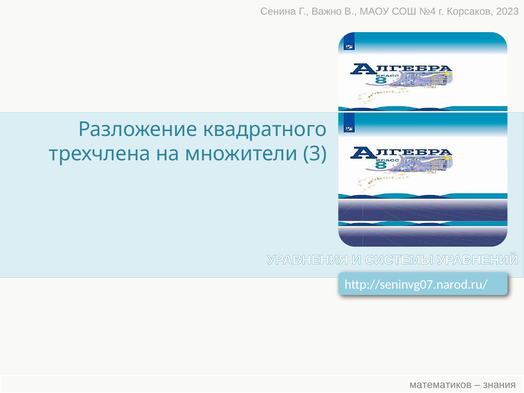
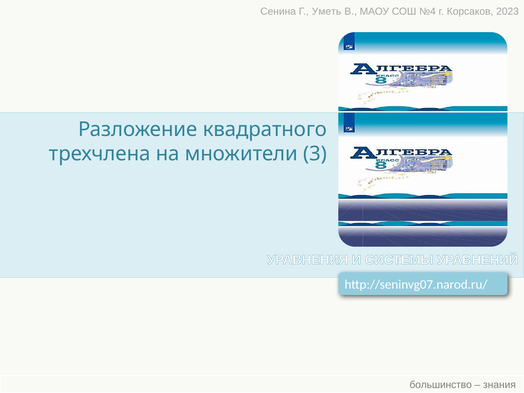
Важно: Важно -> Уметь (327, 11)
математиков: математиков -> большинство (441, 385)
